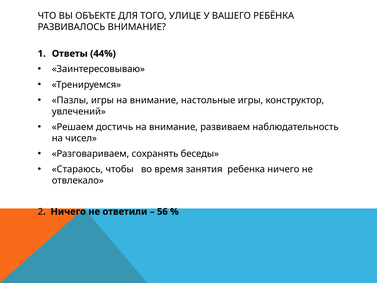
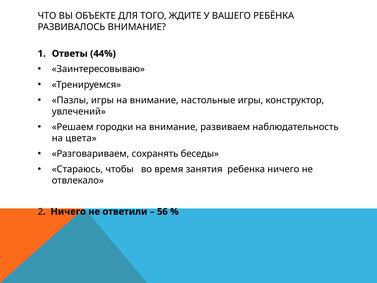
УЛИЦЕ: УЛИЦЕ -> ЖДИТЕ (185, 16)
достичь: достичь -> городки (115, 127)
чисел: чисел -> цвета (81, 138)
